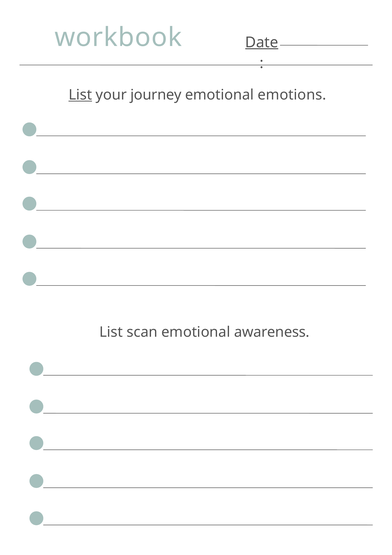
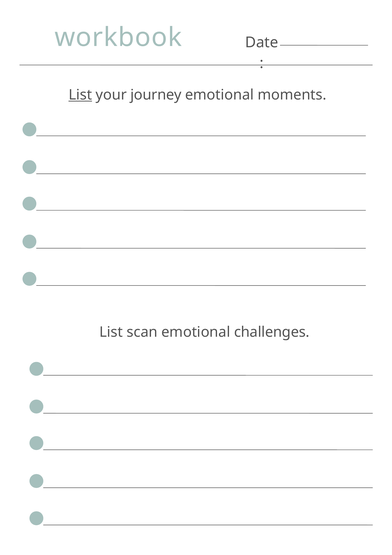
Date underline: present -> none (262, 42)
emotions: emotions -> moments (292, 95)
awareness: awareness -> challenges (272, 332)
